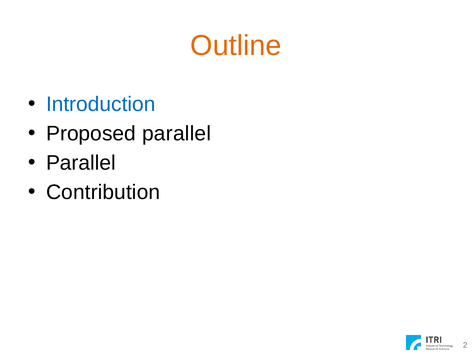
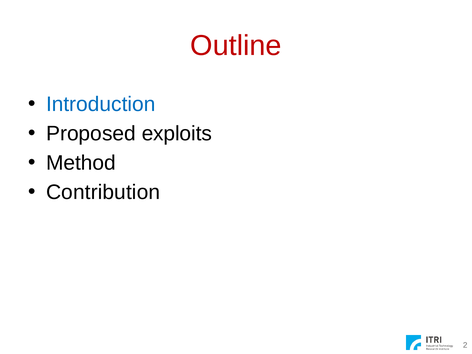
Outline colour: orange -> red (236, 46)
Proposed parallel: parallel -> exploits (177, 134)
Parallel: Parallel -> Method (81, 163)
